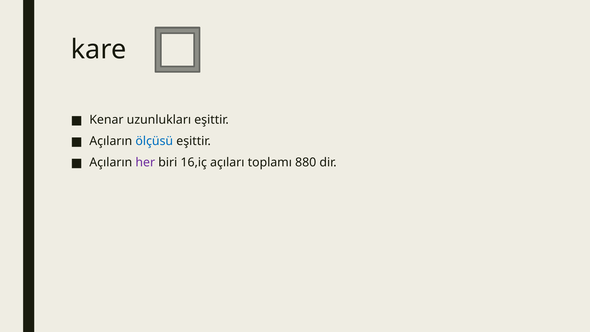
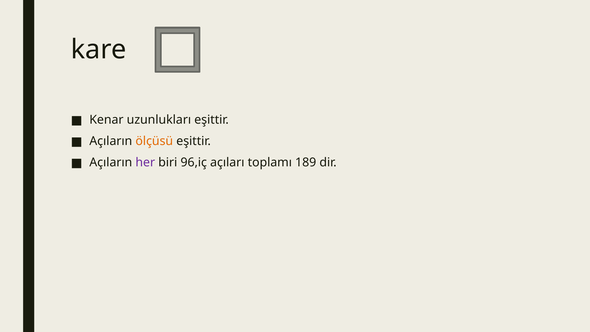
ölçüsü colour: blue -> orange (154, 141)
16,iç: 16,iç -> 96,iç (194, 162)
880: 880 -> 189 (306, 162)
